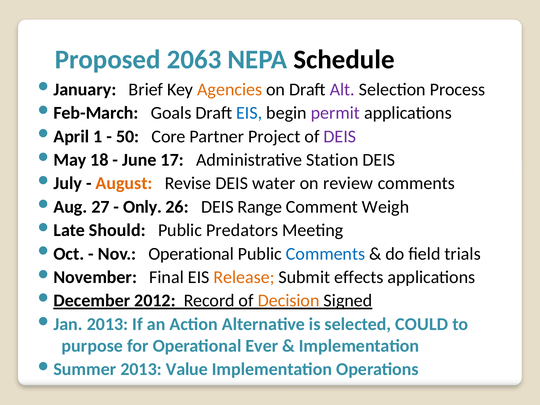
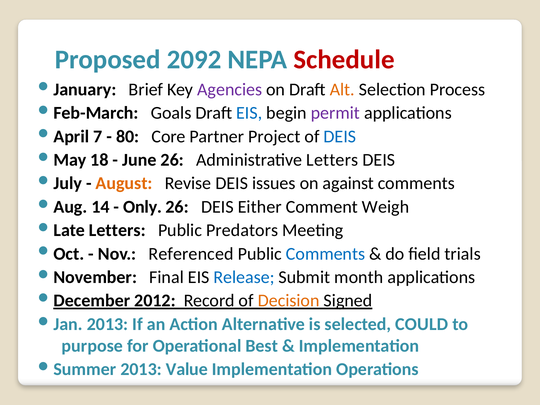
2063: 2063 -> 2092 (194, 60)
Schedule colour: black -> red (344, 60)
Agencies colour: orange -> purple (230, 89)
Alt colour: purple -> orange (342, 89)
1: 1 -> 7 (98, 136)
50: 50 -> 80 (128, 136)
DEIS colour: purple -> blue (340, 136)
June 17: 17 -> 26 (172, 160)
Administrative Station: Station -> Letters (332, 160)
water: water -> issues (274, 183)
review: review -> against (348, 183)
27: 27 -> 14 (100, 207)
Range: Range -> Either (260, 207)
Should: Should -> Letters (117, 230)
Nov Operational: Operational -> Referenced (191, 254)
Release colour: orange -> blue (244, 277)
effects: effects -> month (359, 277)
Ever: Ever -> Best (262, 346)
